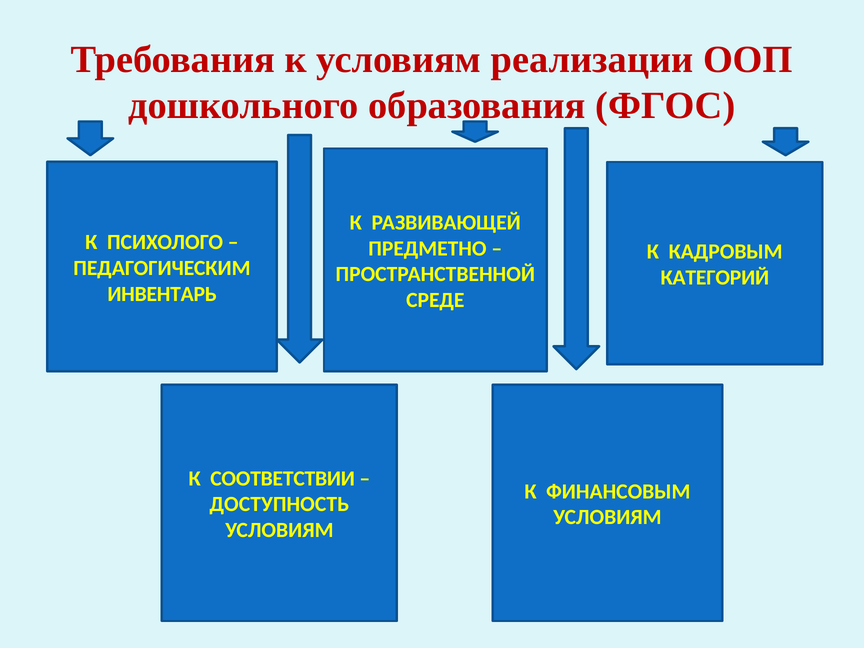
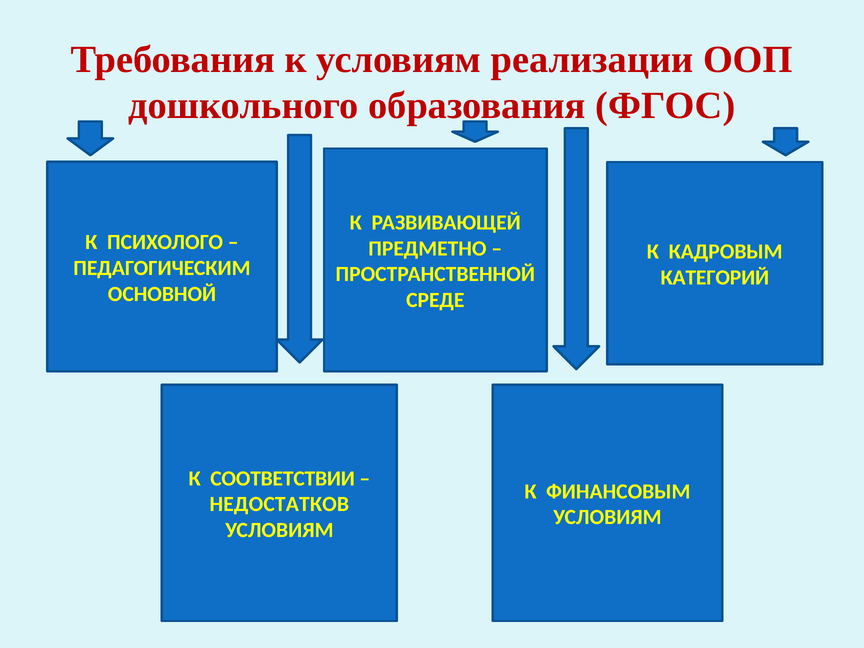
ИНВЕНТАРЬ: ИНВЕНТАРЬ -> ОСНОВНОЙ (162, 294)
ДОСТУПНОСТЬ: ДОСТУПНОСТЬ -> НЕДОСТАТКОВ (279, 504)
